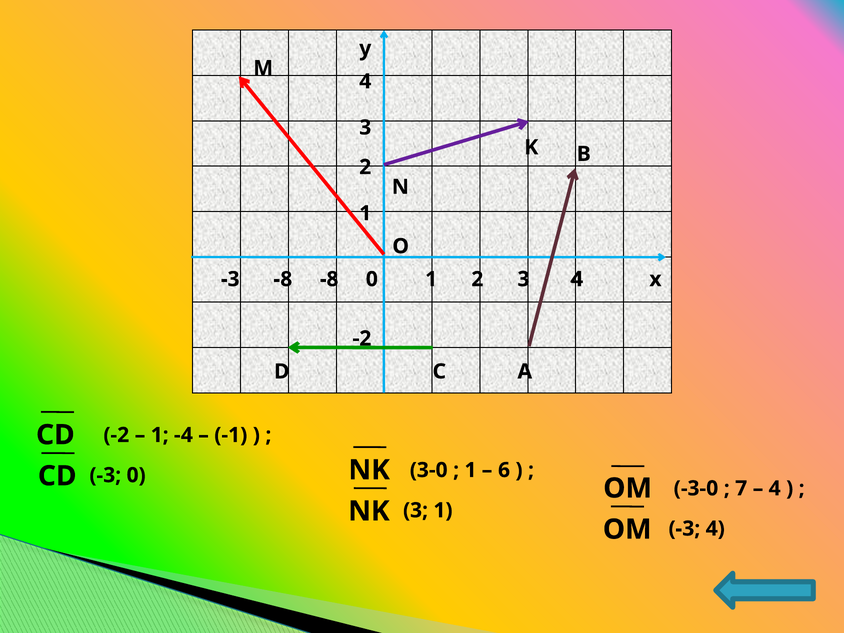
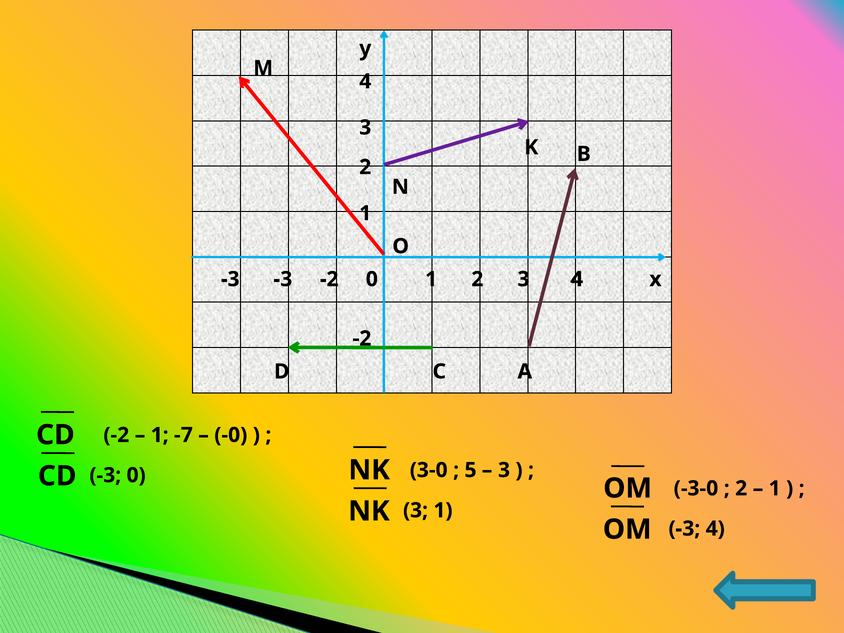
-8: -8 -> -3 (283, 279)
-8: -8 -> -2 (329, 279)
-4: -4 -> -7 (183, 435)
-1: -1 -> -0 (231, 435)
1: 1 -> 5 (471, 470)
6: 6 -> 3 (504, 470)
7: 7 -> 2 (741, 488)
4: 4 -> 1 (775, 488)
